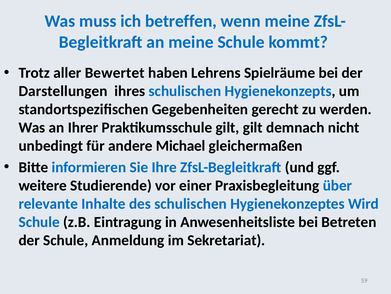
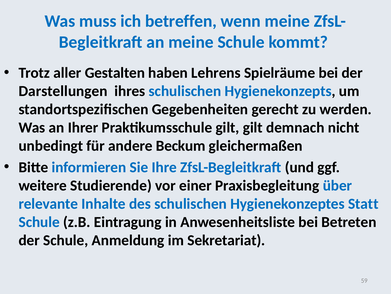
Bewertet: Bewertet -> Gestalten (115, 73)
Michael: Michael -> Beckum (181, 146)
Wird: Wird -> Statt (363, 203)
